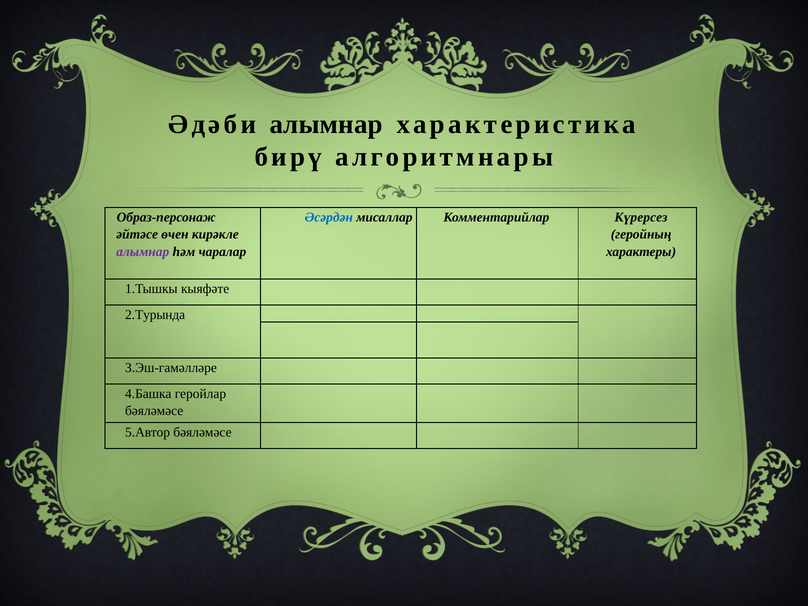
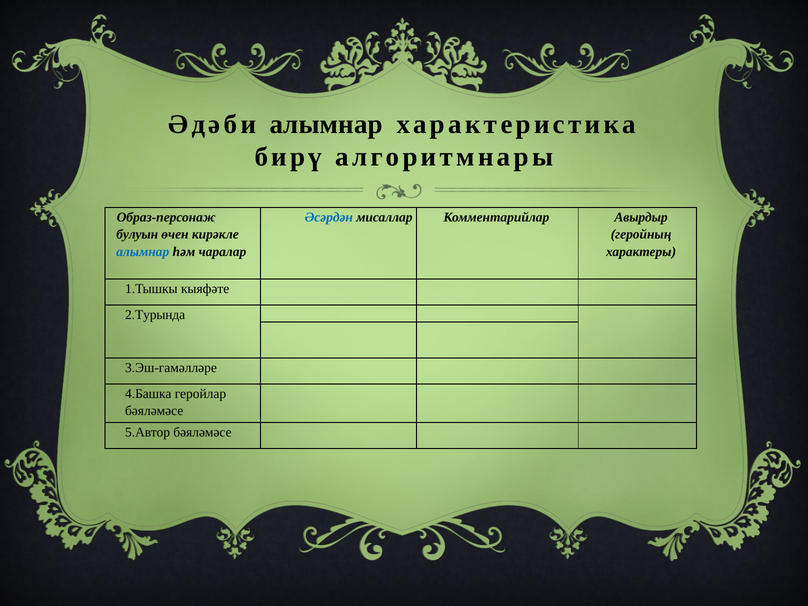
Күрерсез: Күрерсез -> Авырдыр (641, 217)
әйтәсе: әйтәсе -> булуын (137, 235)
алымнар colour: purple -> blue (143, 252)
